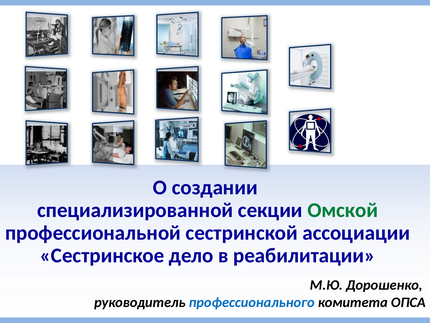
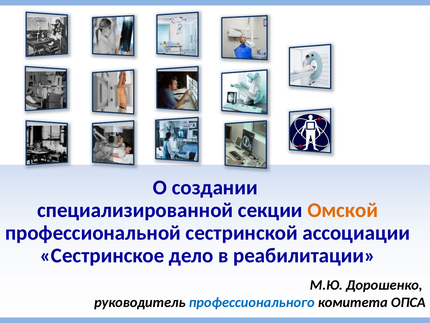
Омской colour: green -> orange (343, 210)
